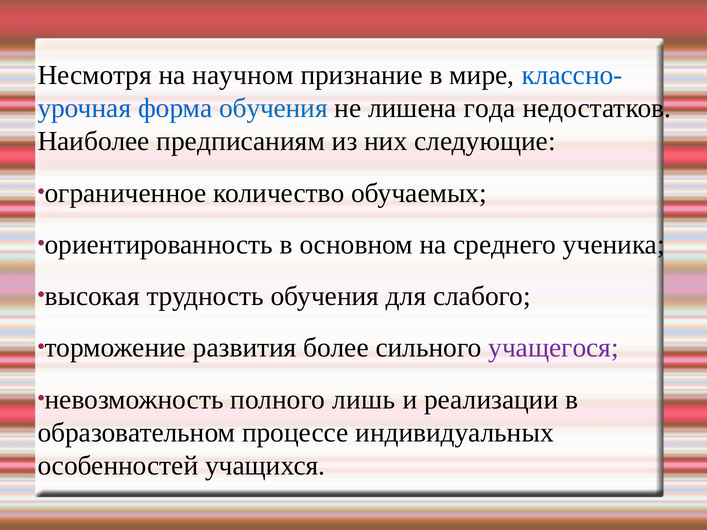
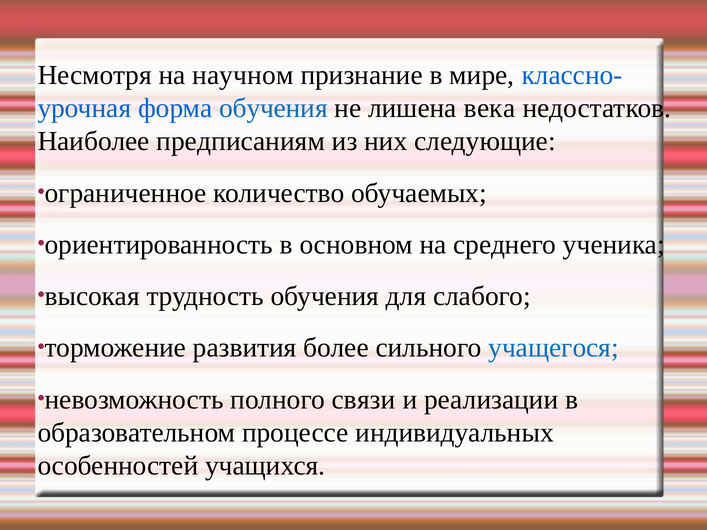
года: года -> века (490, 108)
учащегося colour: purple -> blue (554, 348)
лишь: лишь -> связи (364, 400)
